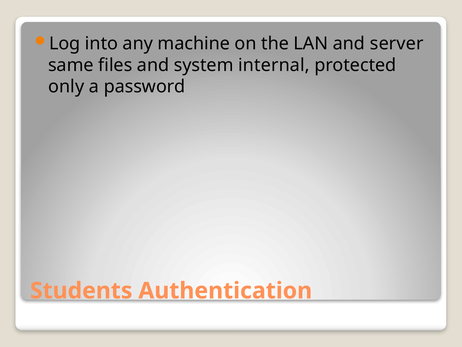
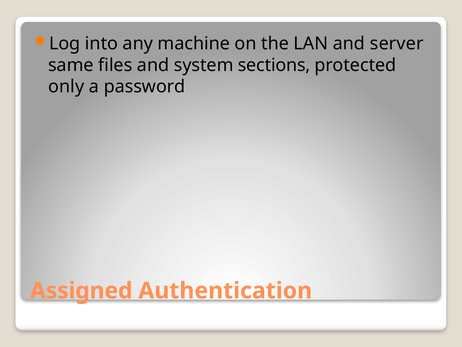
internal: internal -> sections (274, 65)
Students: Students -> Assigned (81, 290)
